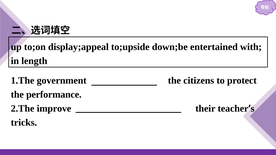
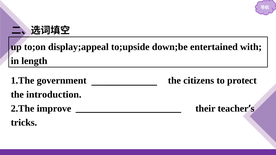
performance: performance -> introduction (54, 95)
